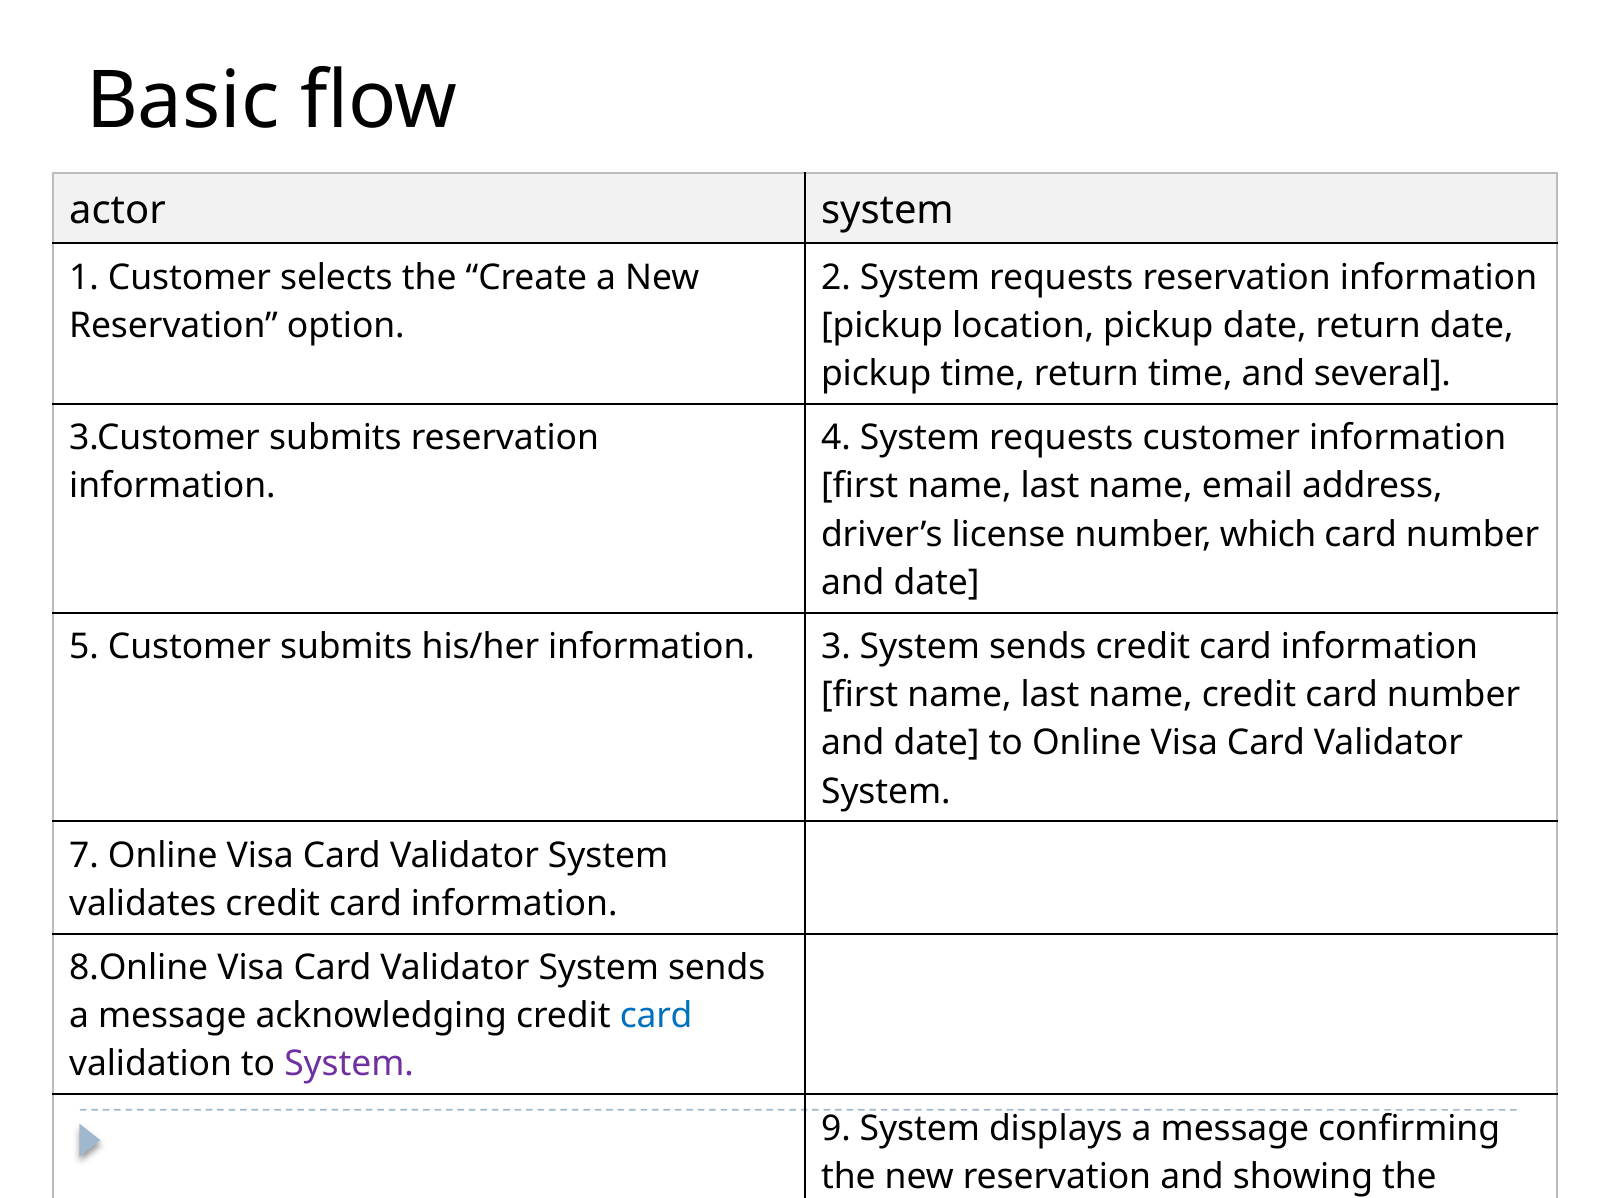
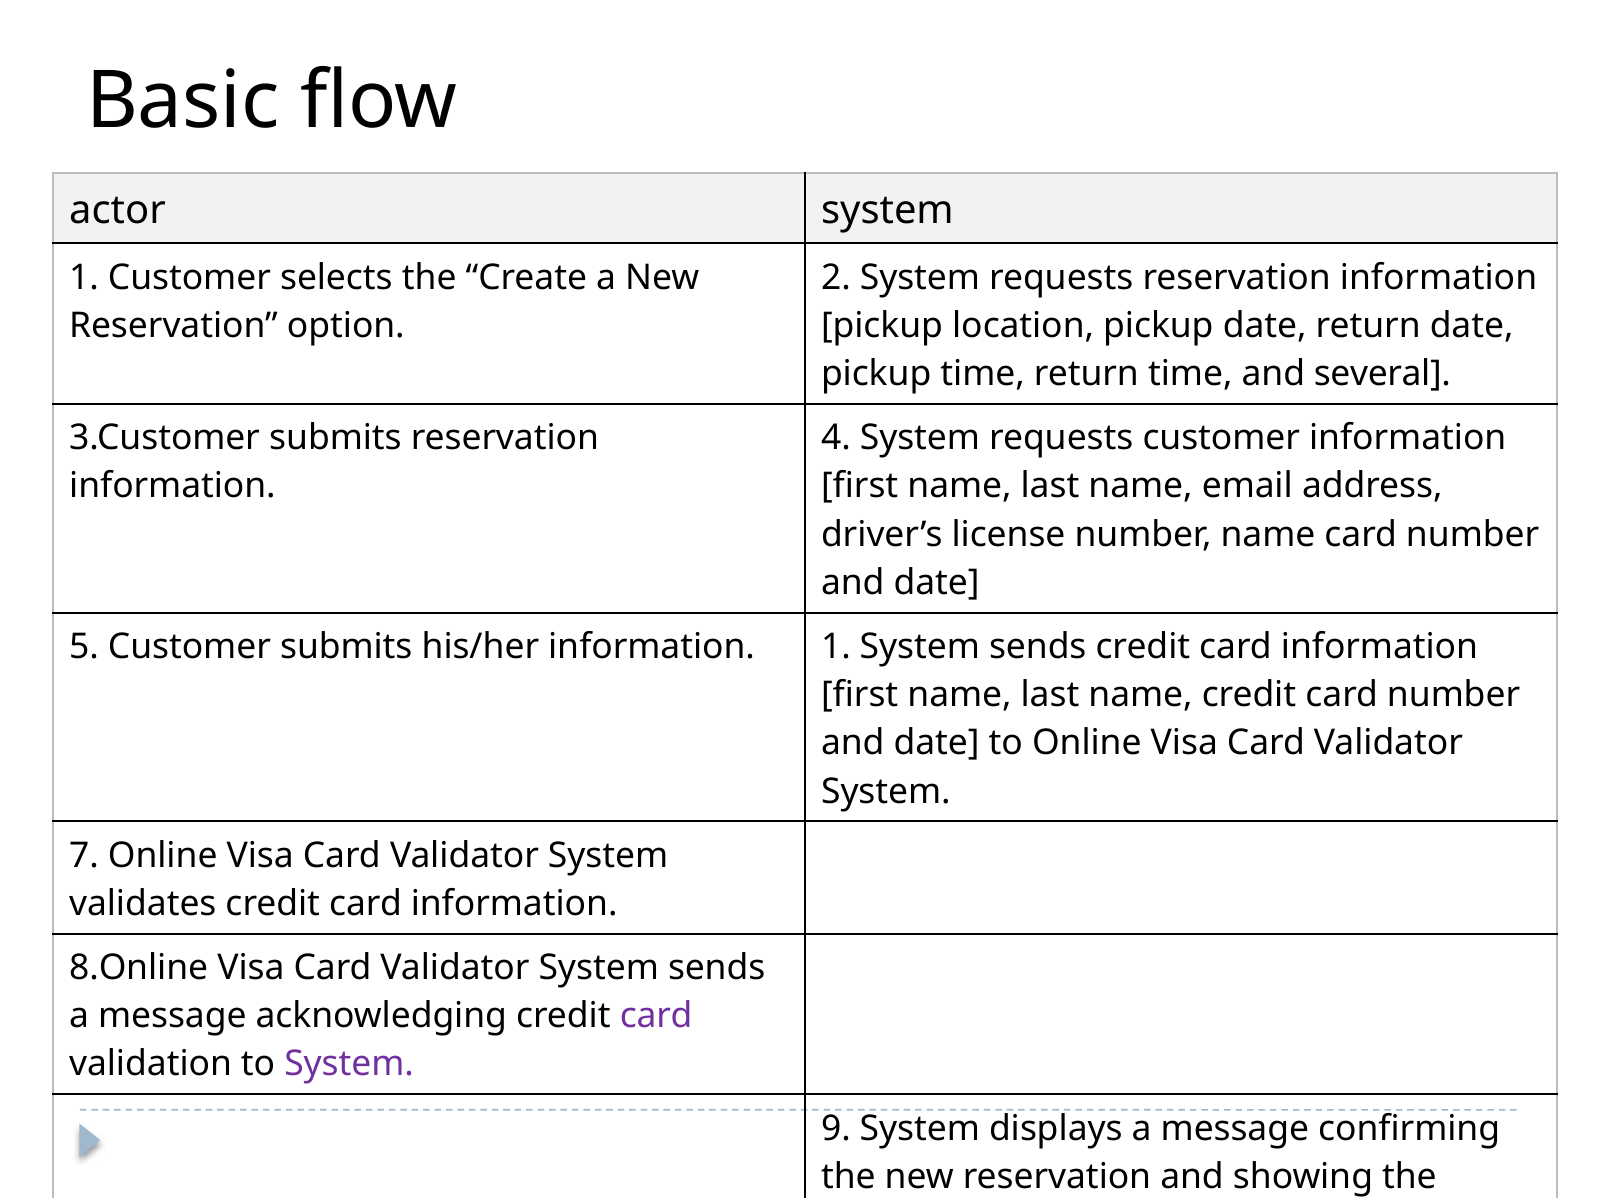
number which: which -> name (1268, 534)
information 3: 3 -> 1 (836, 647)
card colour: blue -> purple (656, 1016)
